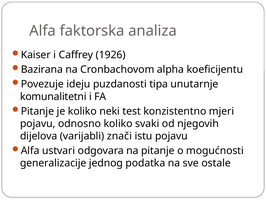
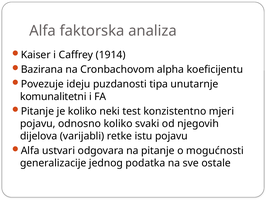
1926: 1926 -> 1914 (111, 55)
znači: znači -> retke (119, 136)
